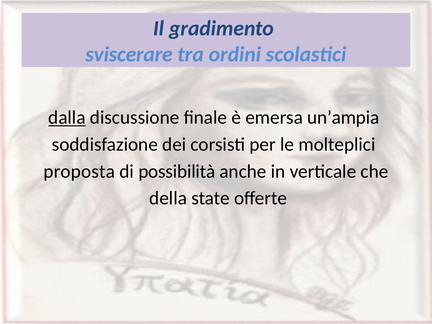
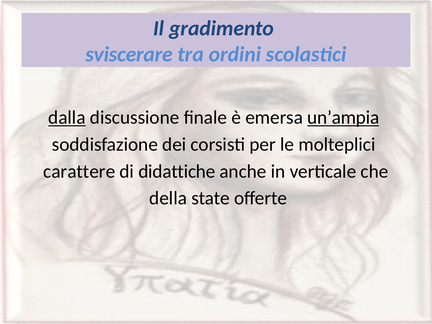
un’ampia underline: none -> present (343, 118)
proposta: proposta -> carattere (79, 171)
possibilità: possibilità -> didattiche (177, 171)
